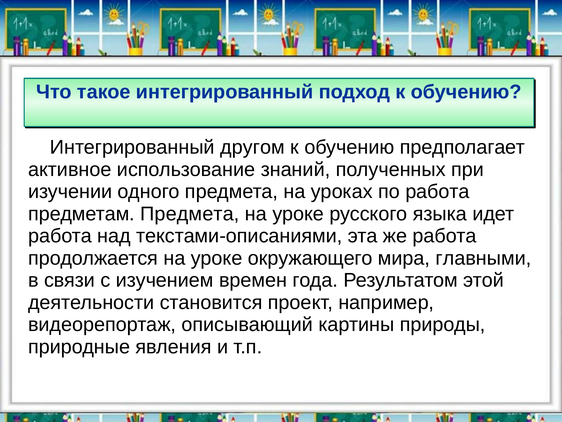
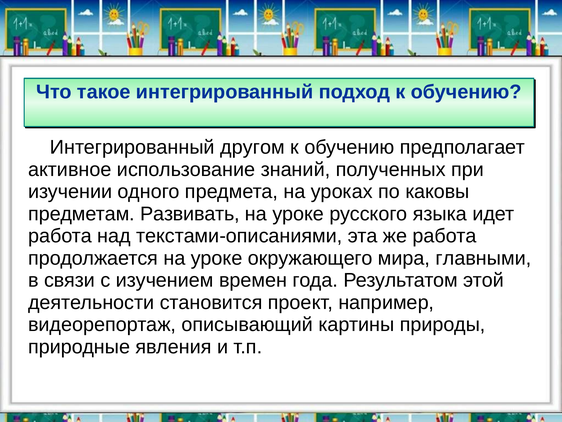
по работа: работа -> каковы (437, 191)
предметам Предмета: Предмета -> Развивать (190, 214)
